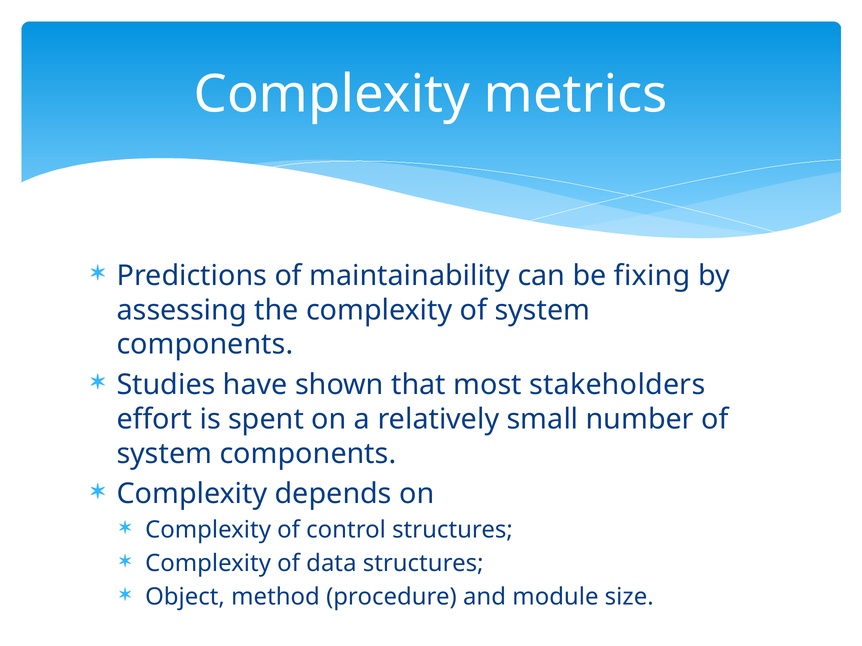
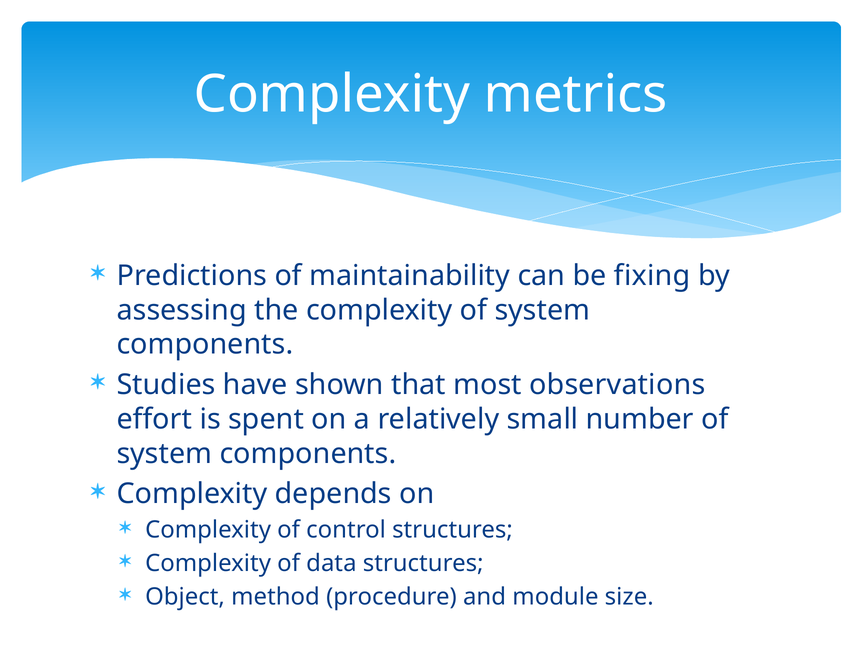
stakeholders: stakeholders -> observations (617, 385)
